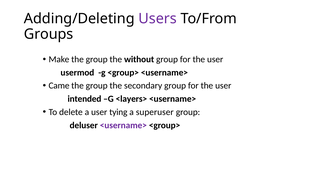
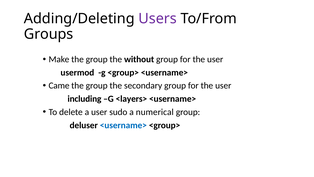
intended: intended -> including (84, 99)
tying: tying -> sudo (118, 112)
superuser: superuser -> numerical (155, 112)
<username> colour: purple -> blue (123, 125)
